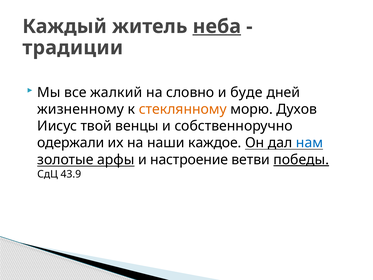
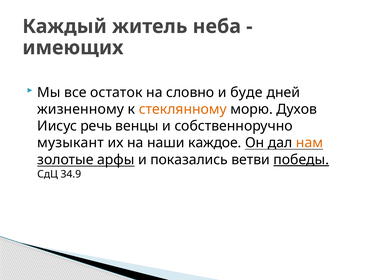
неба underline: present -> none (217, 26)
традиции: традиции -> имеющих (73, 48)
жалкий: жалкий -> остаток (116, 92)
твой: твой -> речь (96, 126)
одержали: одержали -> музыкант (71, 143)
нам colour: blue -> orange (310, 143)
настроение: настроение -> показались (189, 160)
43.9: 43.9 -> 34.9 (71, 174)
